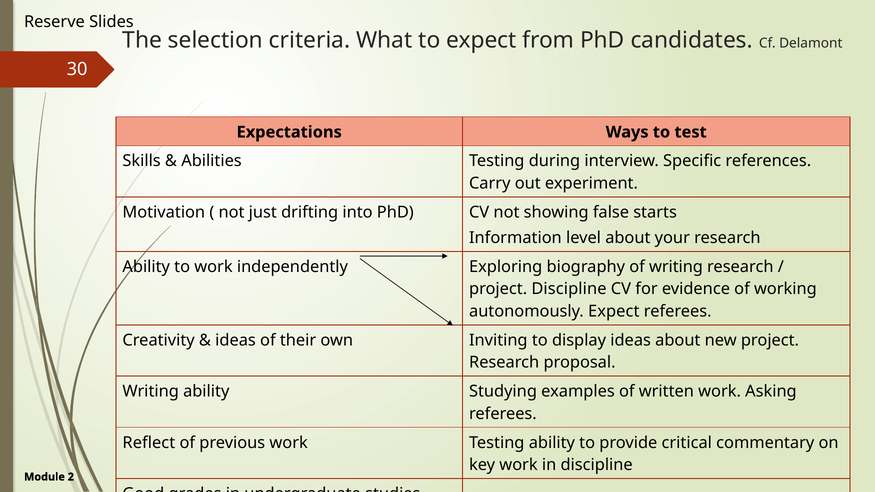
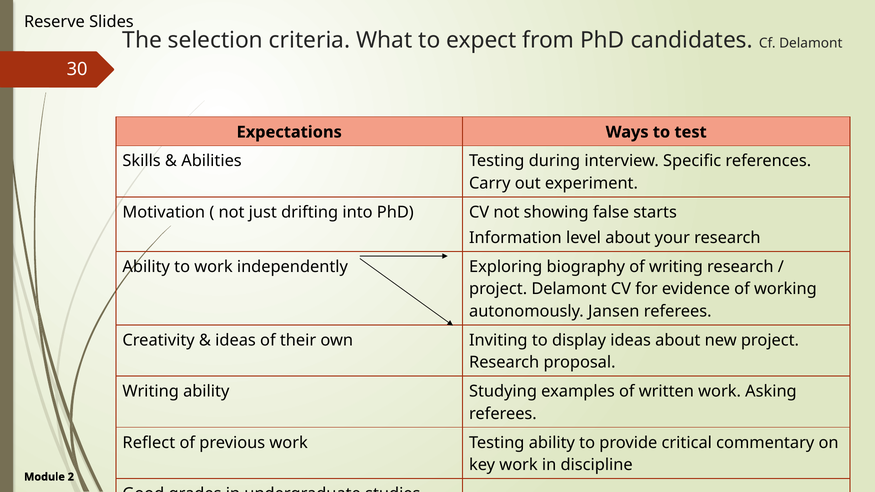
project Discipline: Discipline -> Delamont (569, 289)
autonomously Expect: Expect -> Jansen (614, 311)
